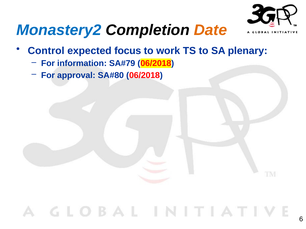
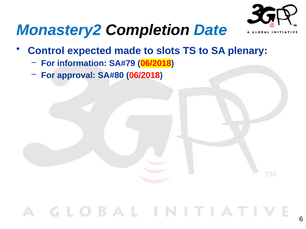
Date colour: orange -> blue (210, 30)
focus: focus -> made (128, 51)
work: work -> slots (168, 51)
